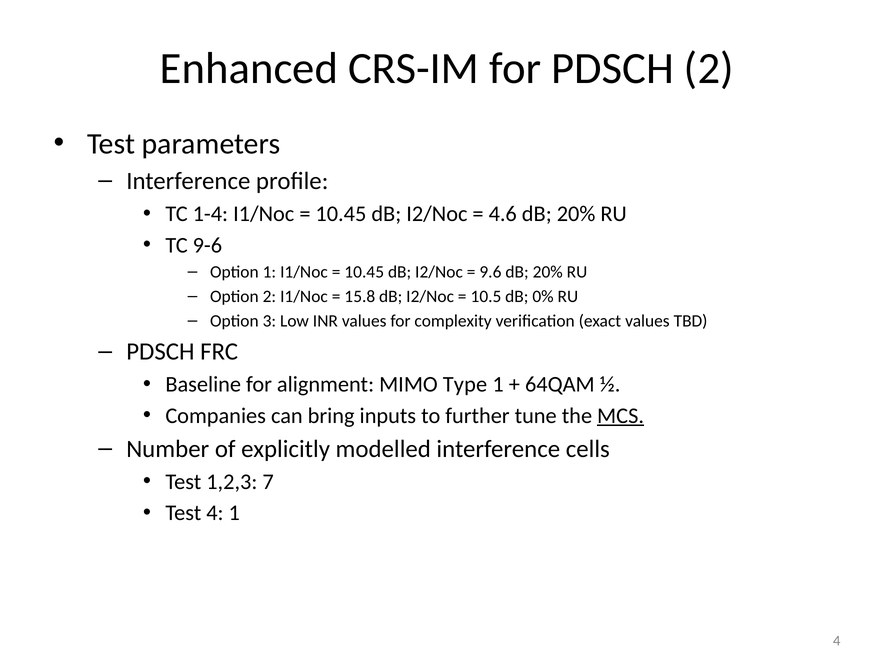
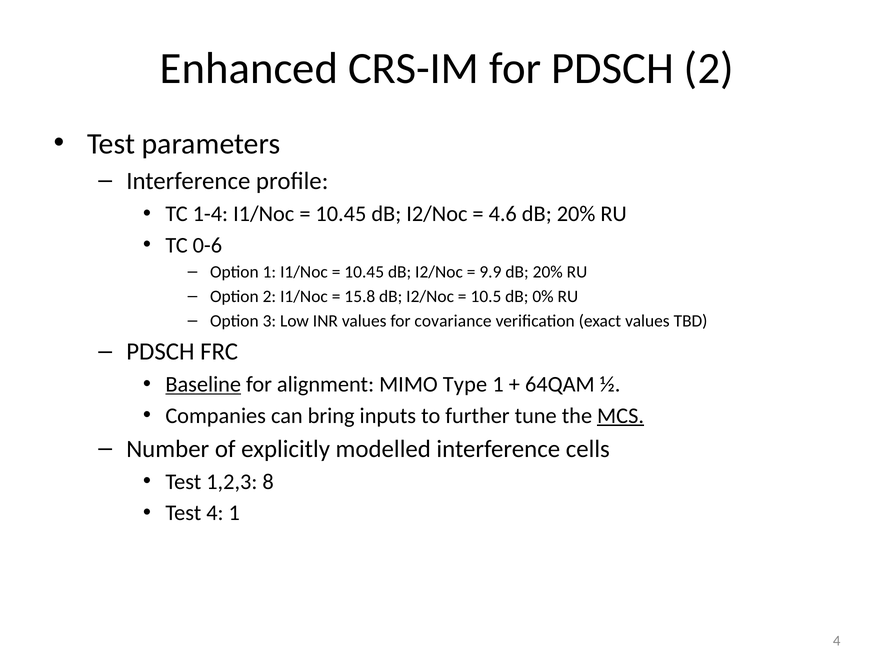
9-6: 9-6 -> 0-6 (207, 245)
9.6: 9.6 -> 9.9 (490, 272)
complexity: complexity -> covariance (453, 321)
Baseline underline: none -> present (203, 384)
7: 7 -> 8 (268, 481)
